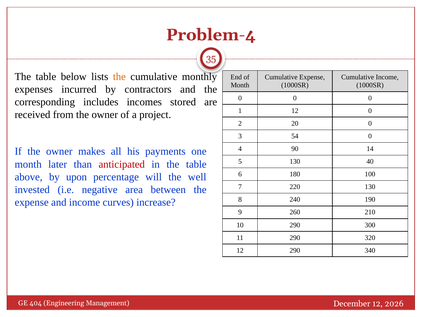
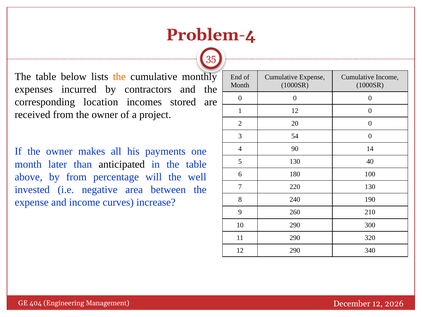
includes: includes -> location (101, 102)
anticipated colour: red -> black (122, 164)
by upon: upon -> from (76, 177)
